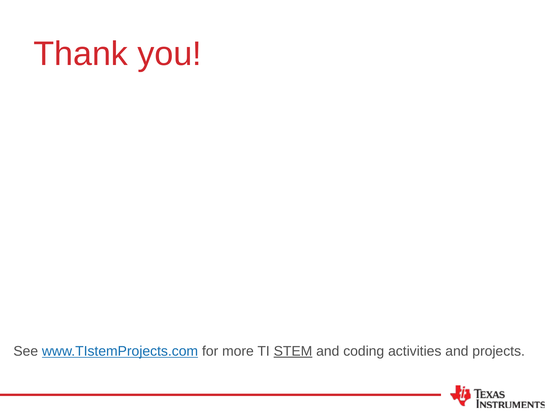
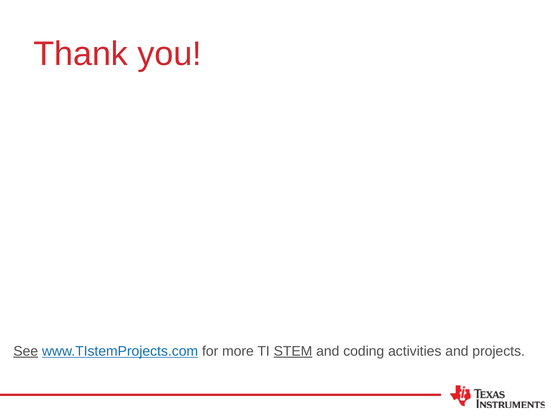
See underline: none -> present (26, 351)
